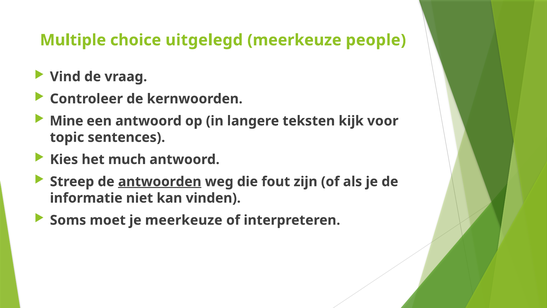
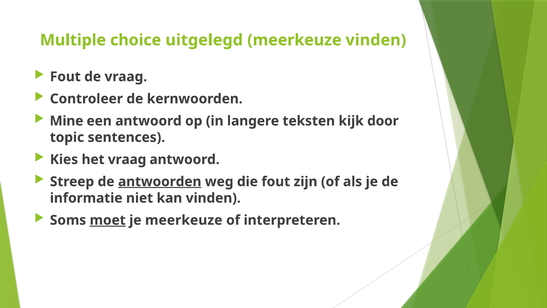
meerkeuze people: people -> vinden (376, 40)
Vind: Vind -> Fout (65, 77)
voor: voor -> door (383, 121)
het much: much -> vraag (127, 159)
moet underline: none -> present (108, 220)
